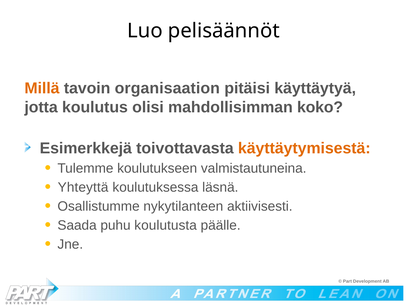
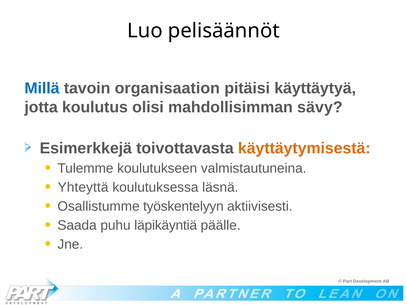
Millä colour: orange -> blue (42, 88)
koko: koko -> sävy (320, 107)
nykytilanteen: nykytilanteen -> työskentelyyn (183, 207)
koulutusta: koulutusta -> läpikäyntiä (166, 225)
